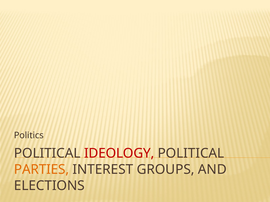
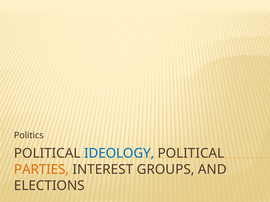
IDEOLOGY colour: red -> blue (119, 154)
